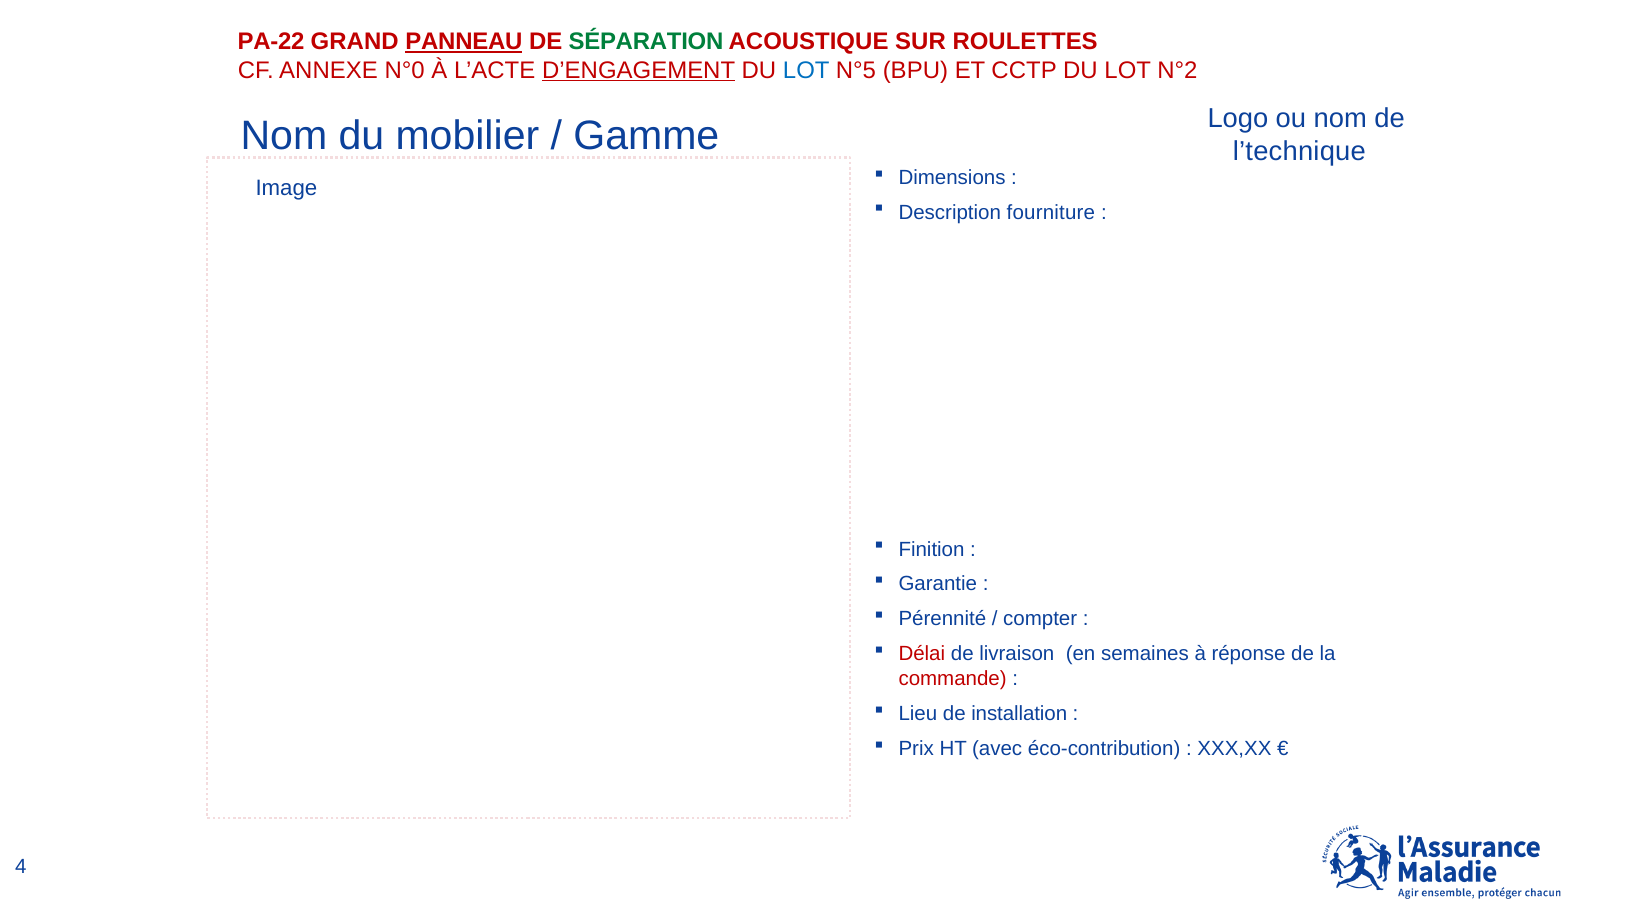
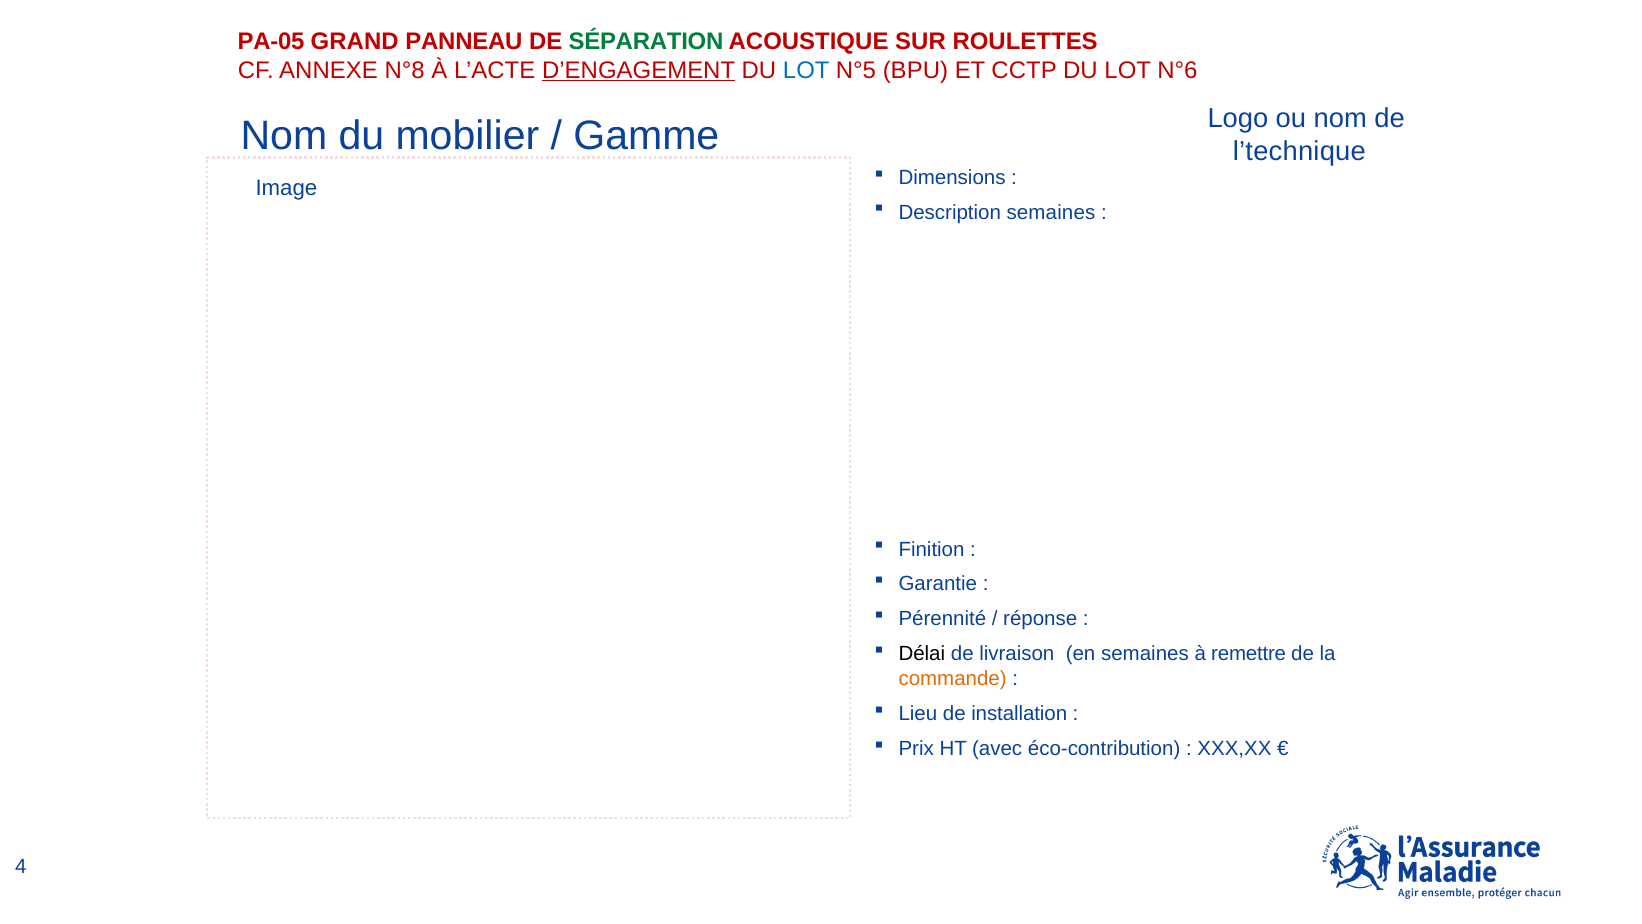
PA-22: PA-22 -> PA-05 (271, 42)
PANNEAU underline: present -> none (464, 42)
N°0: N°0 -> N°8 (405, 70)
N°2: N°2 -> N°6 (1177, 70)
Description fourniture: fourniture -> semaines (1051, 212)
compter: compter -> réponse (1040, 619)
Délai colour: red -> black (922, 654)
réponse: réponse -> remettre (1249, 654)
commande colour: red -> orange (953, 678)
